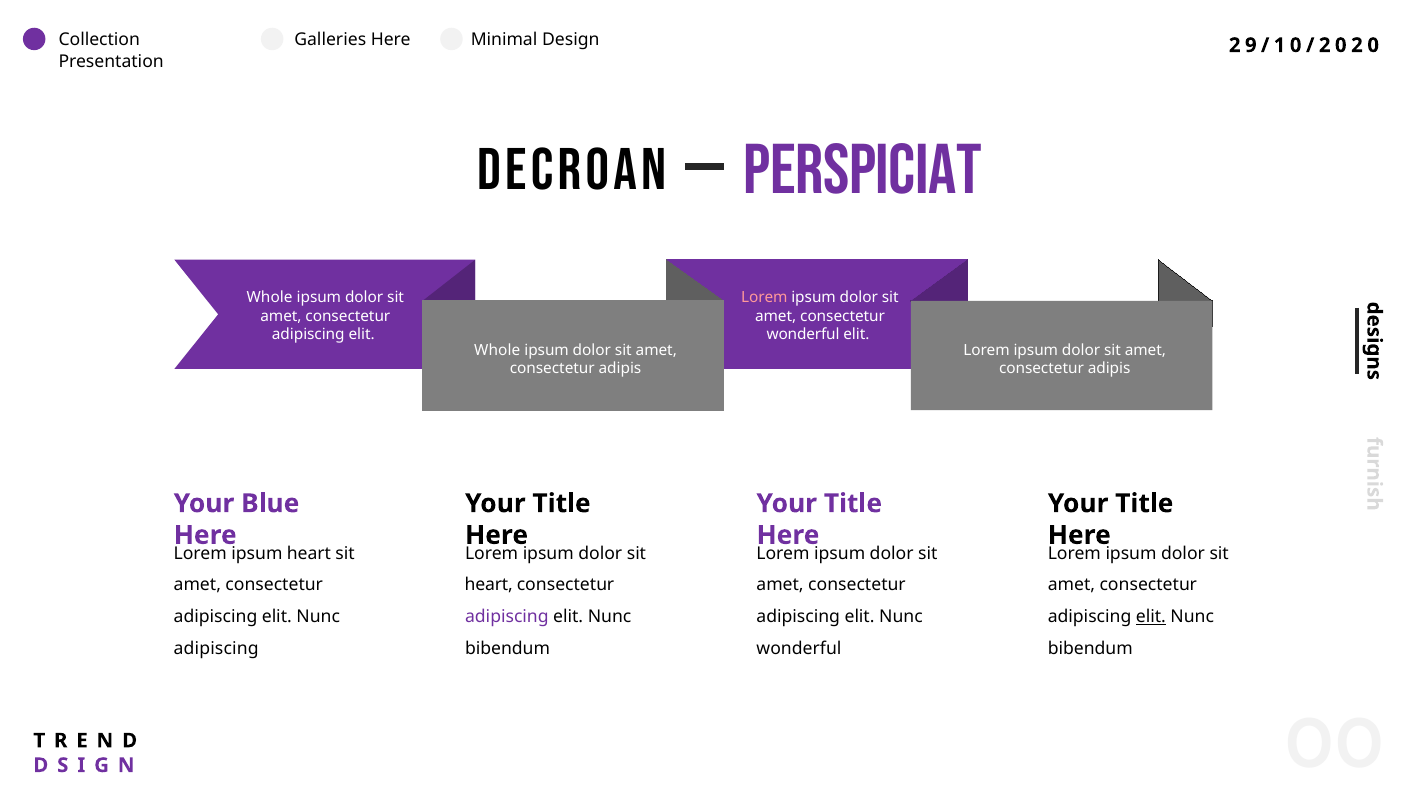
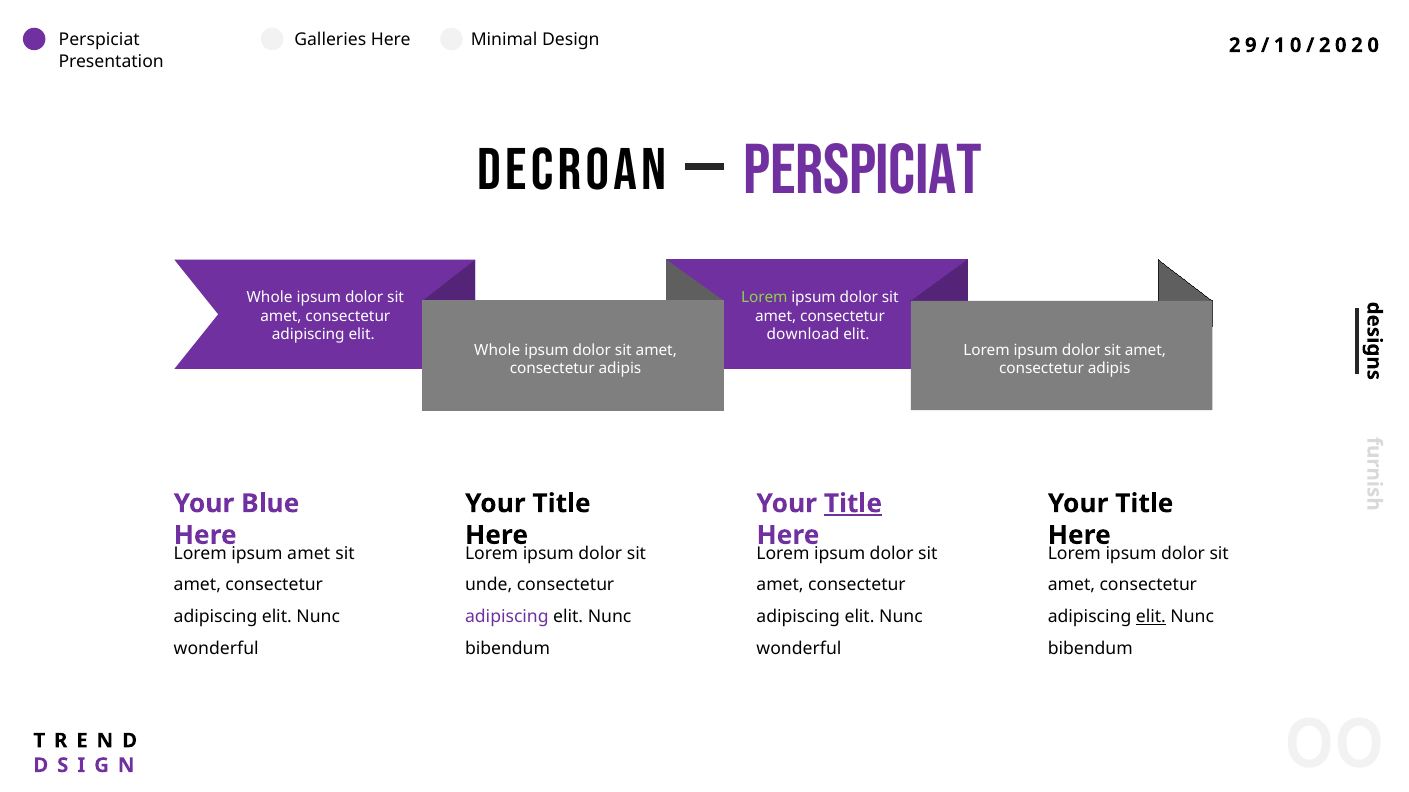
Collection: Collection -> Perspiciat (99, 40)
Lorem colour: pink -> light green (764, 298)
wonderful: wonderful -> download (803, 335)
Title underline: none -> present (853, 504)
ipsum heart: heart -> amet (309, 554)
heart: heart -> unde (489, 585)
adipiscing: adipiscing -> wonderful (216, 649)
